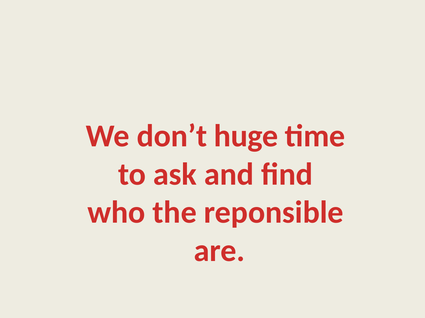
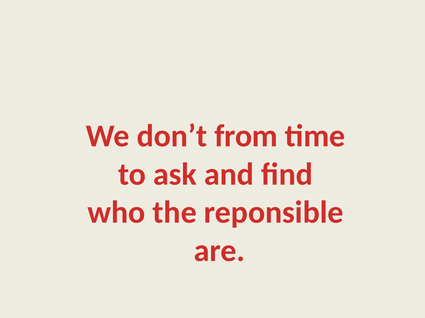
huge: huge -> from (246, 136)
